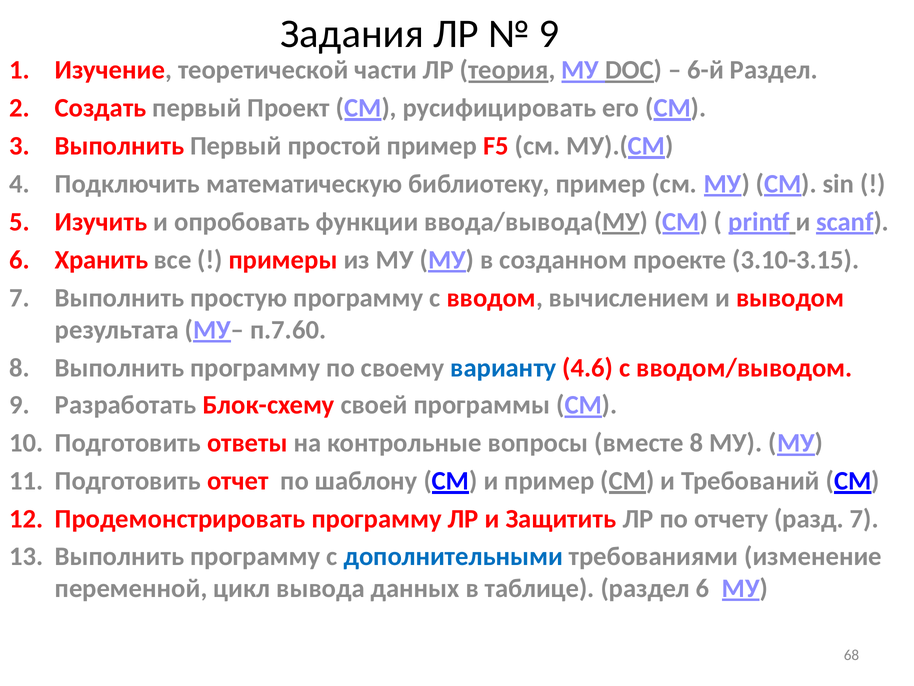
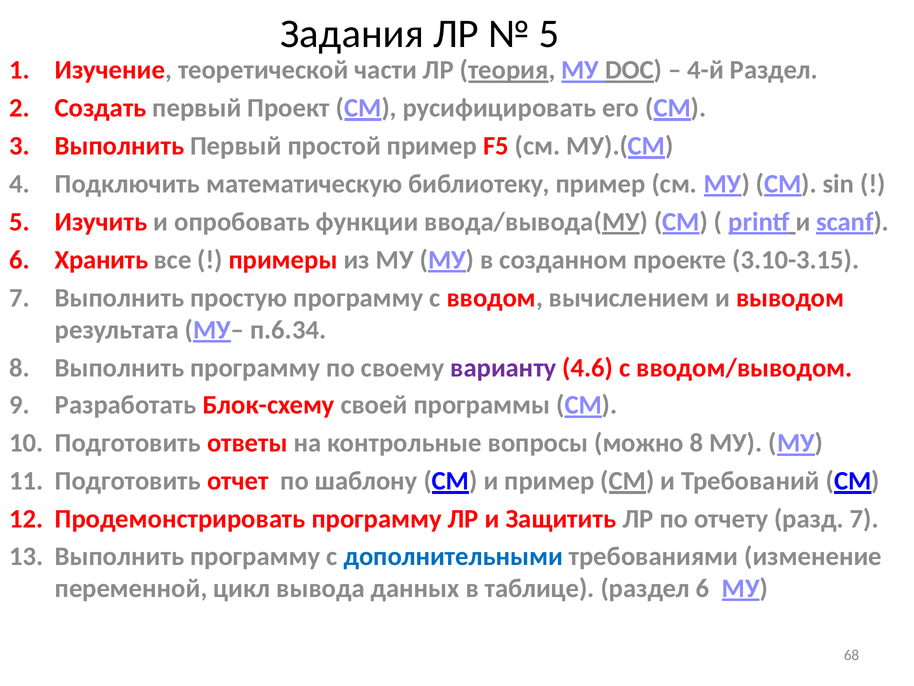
9: 9 -> 5 (549, 34)
6-й: 6-й -> 4-й (706, 70)
п.7.60: п.7.60 -> п.6.34 (288, 330)
варианту colour: blue -> purple (503, 368)
вместе: вместе -> можно (639, 443)
